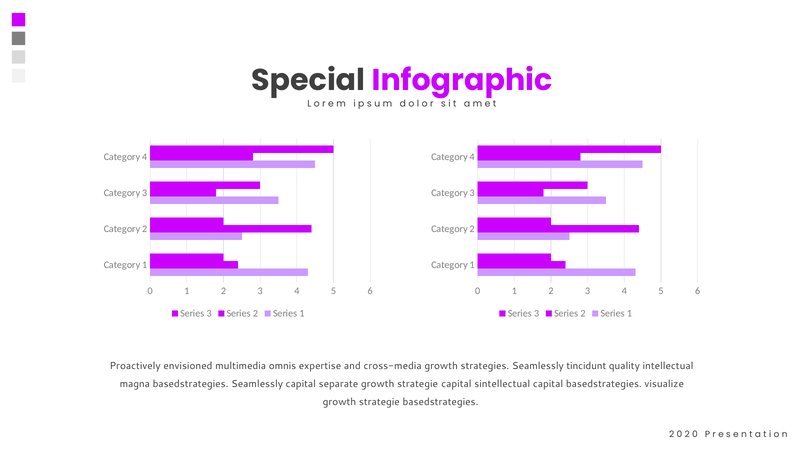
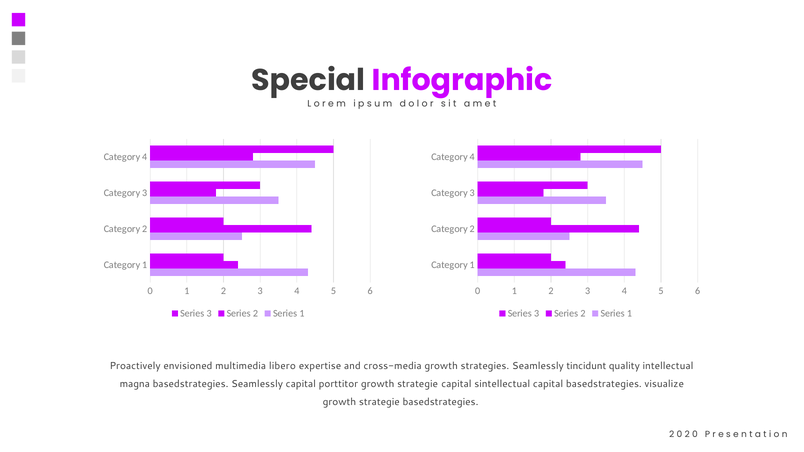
omnis: omnis -> libero (282, 366)
separate: separate -> porttitor (338, 384)
